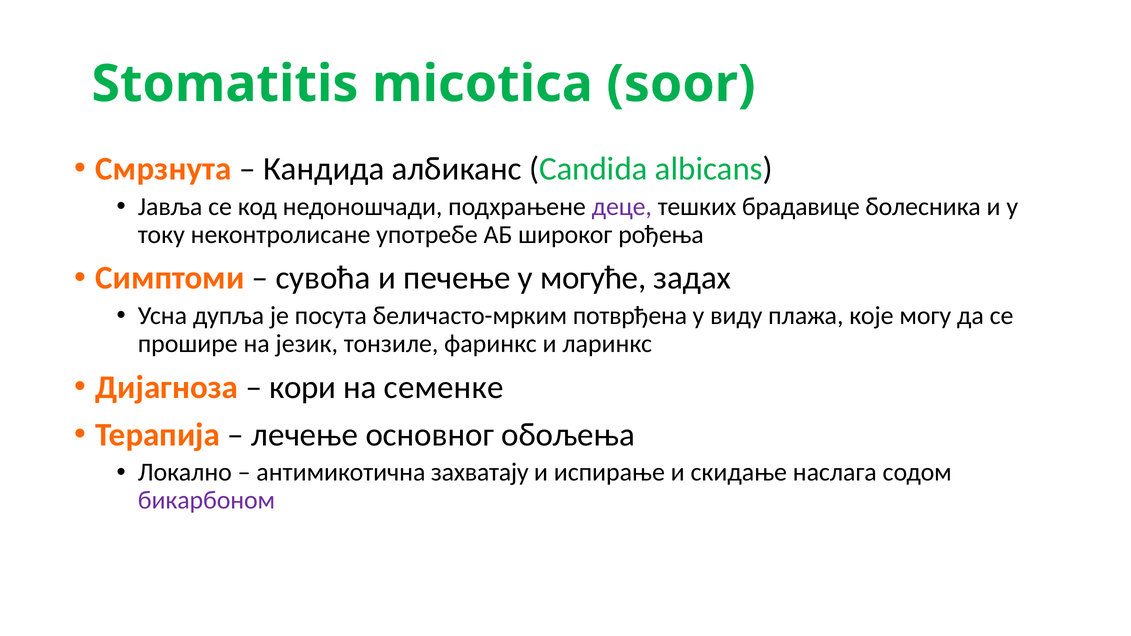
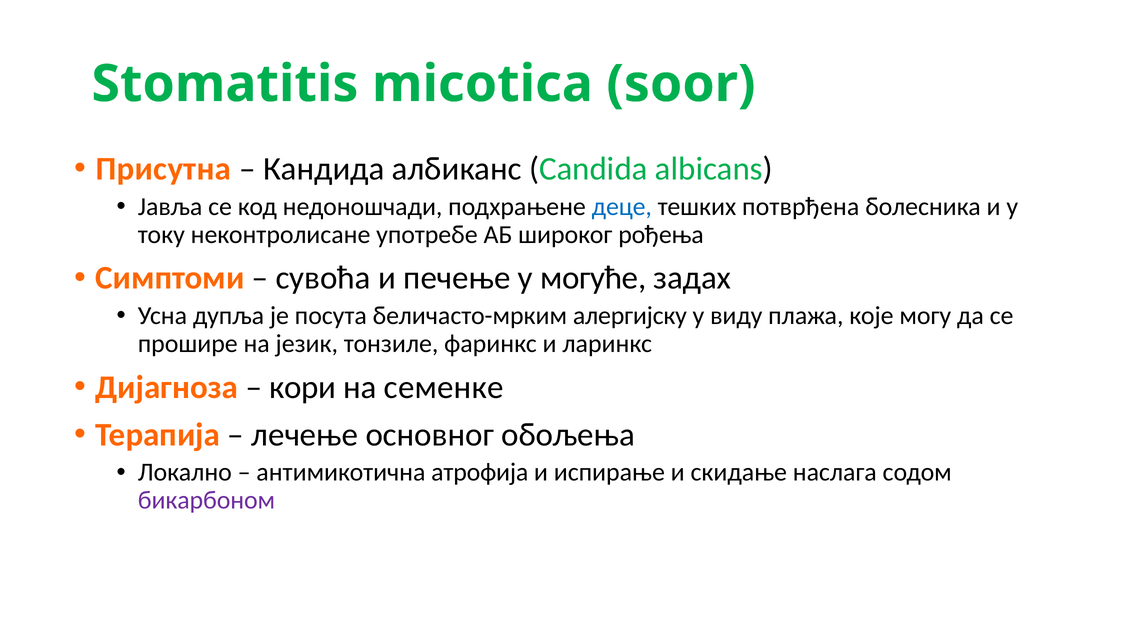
Смрзнута: Смрзнута -> Присутна (163, 169)
деце colour: purple -> blue (622, 207)
брадавице: брадавице -> потврђена (801, 207)
потврђена: потврђена -> алергијску (630, 316)
захватају: захватају -> атрофија (480, 473)
